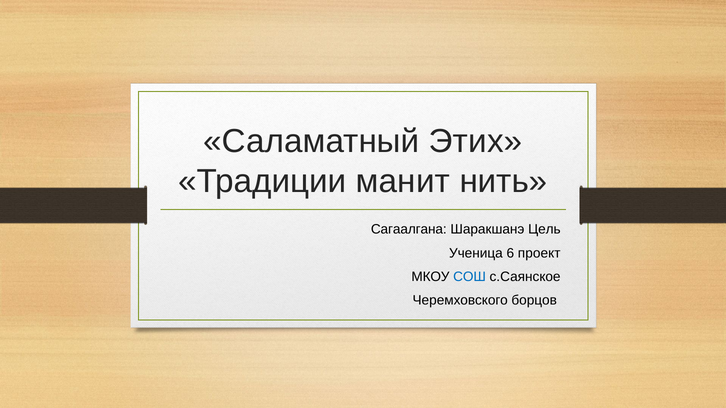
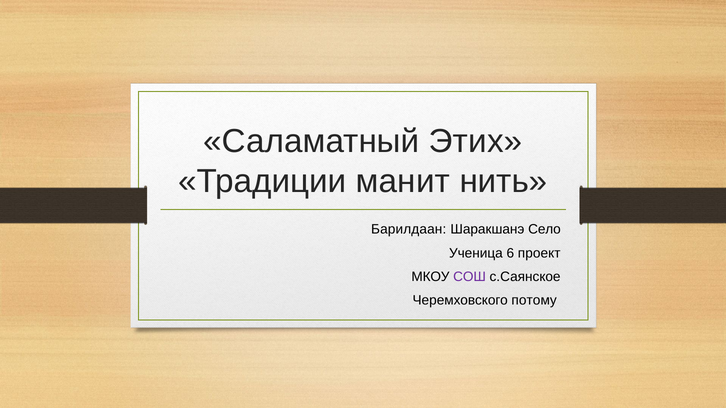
Сагаалгана: Сагаалгана -> Барилдаан (409, 230)
Цель: Цель -> Село (544, 230)
СОШ colour: blue -> purple (470, 277)
борцов: борцов -> потому (534, 300)
